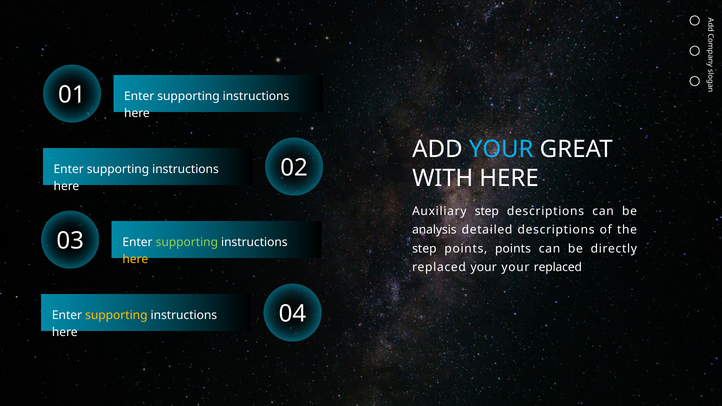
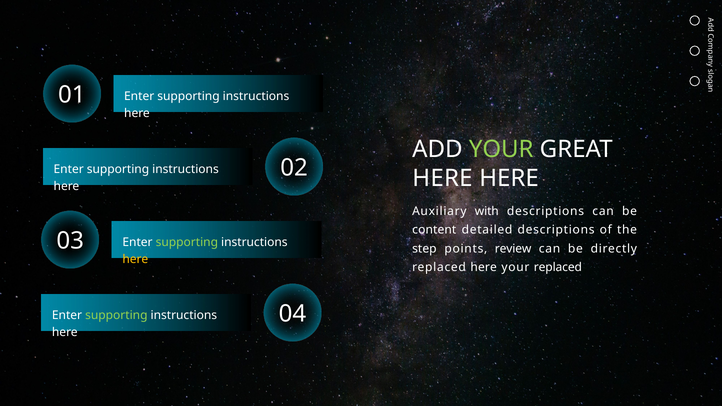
YOUR colour: light blue -> light green (501, 149)
WITH: WITH -> HERE (442, 178)
Auxiliary step: step -> with (487, 211)
analysis: analysis -> content (434, 230)
points points: points -> review (513, 249)
replaced your: your -> here (484, 267)
supporting colour: yellow -> light green (116, 315)
